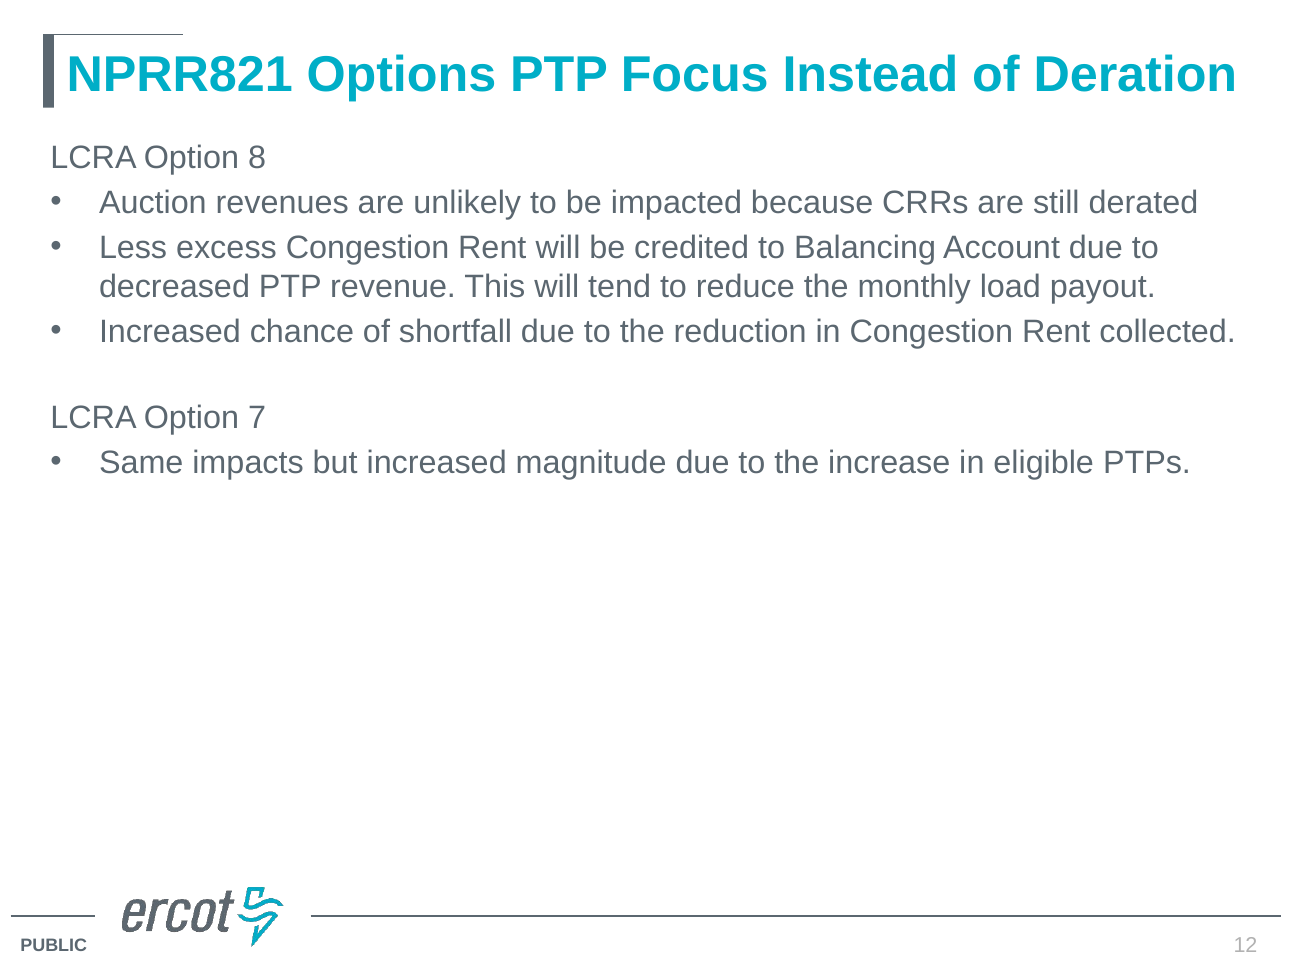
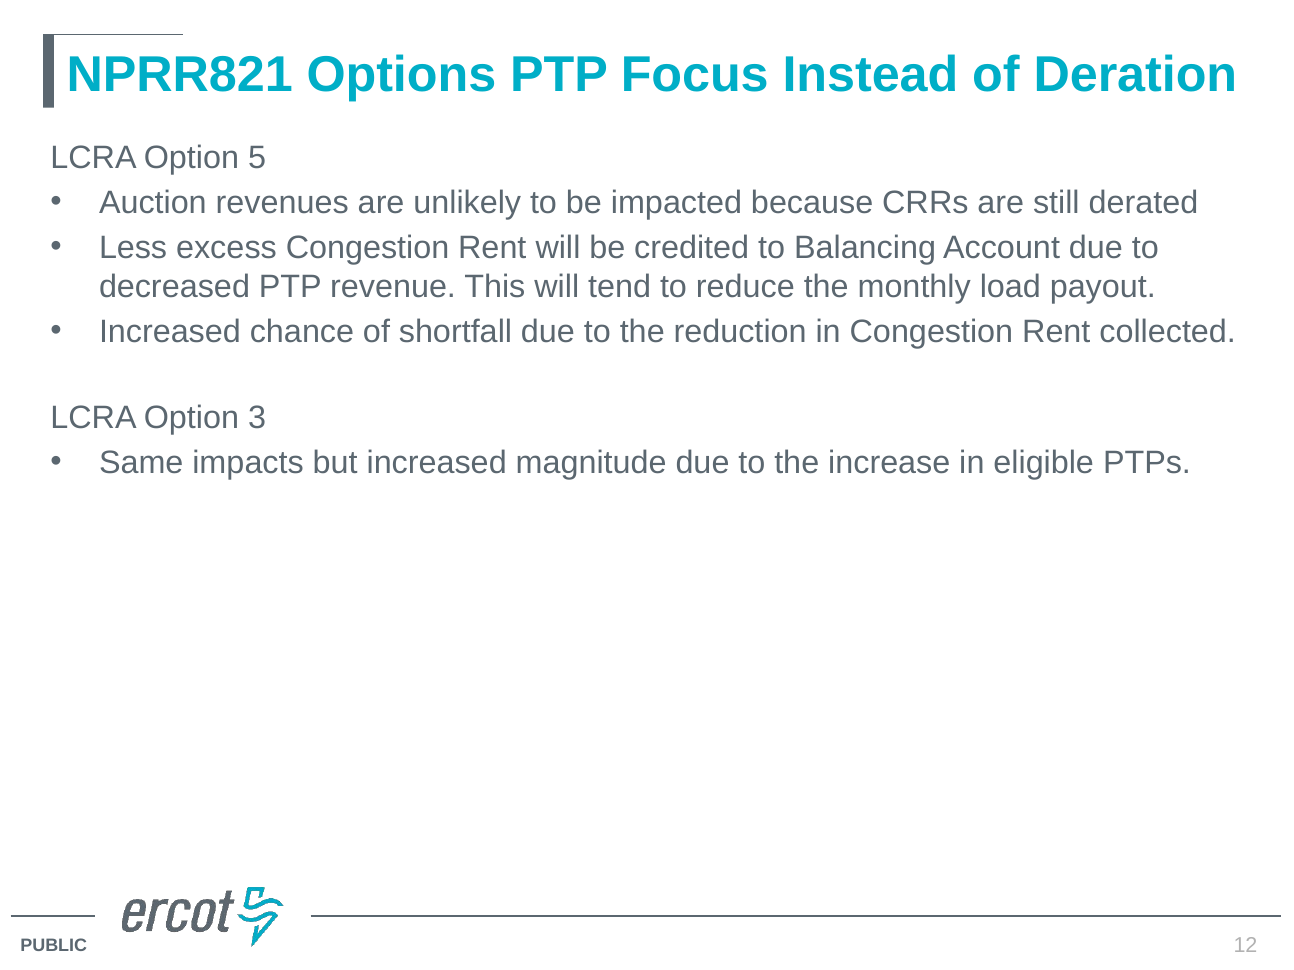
8: 8 -> 5 (257, 157)
7: 7 -> 3 (257, 418)
